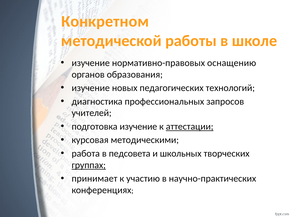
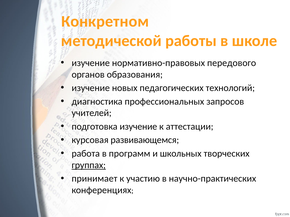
оснащению: оснащению -> передового (232, 63)
аттестации underline: present -> none (190, 127)
методическими: методическими -> развивающемся (145, 140)
педсовета: педсовета -> программ (130, 154)
